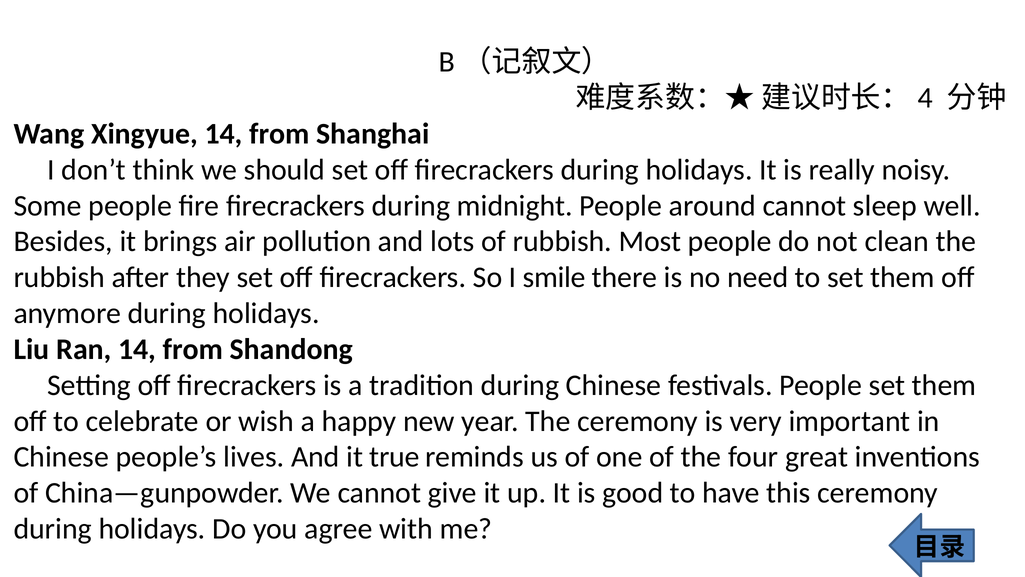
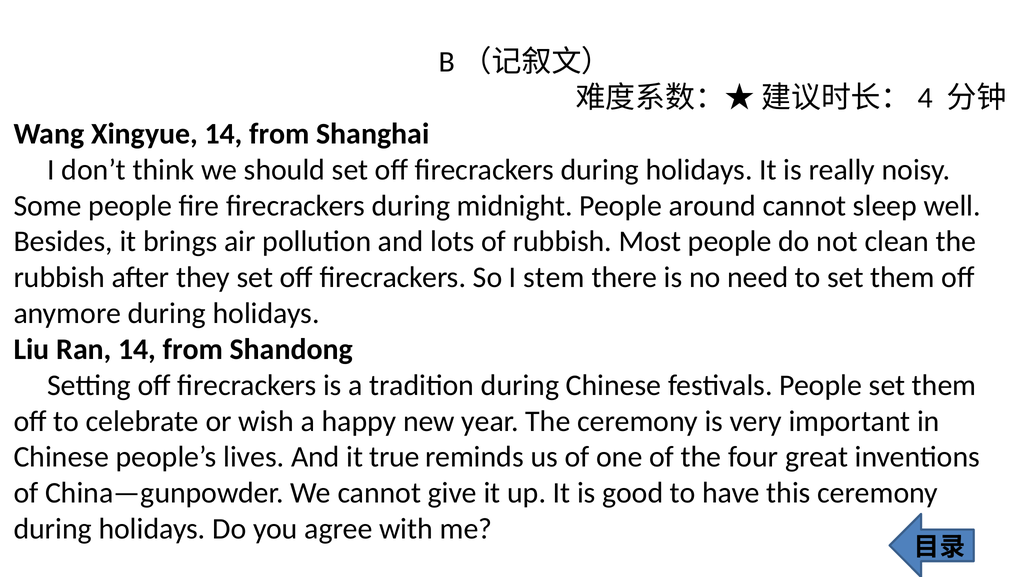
smile: smile -> stem (554, 277)
